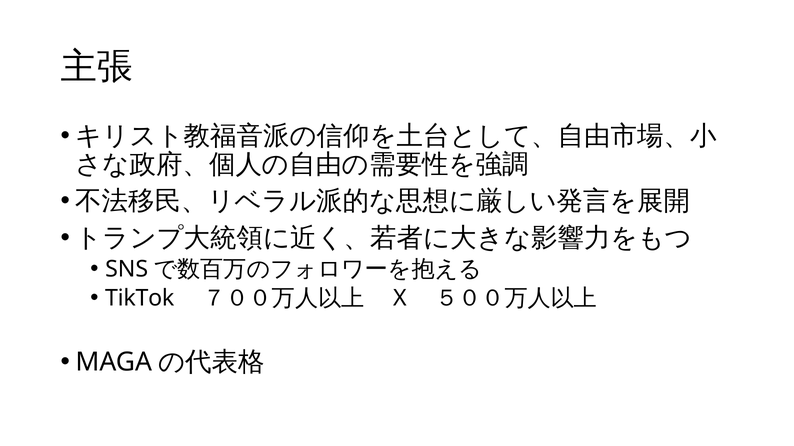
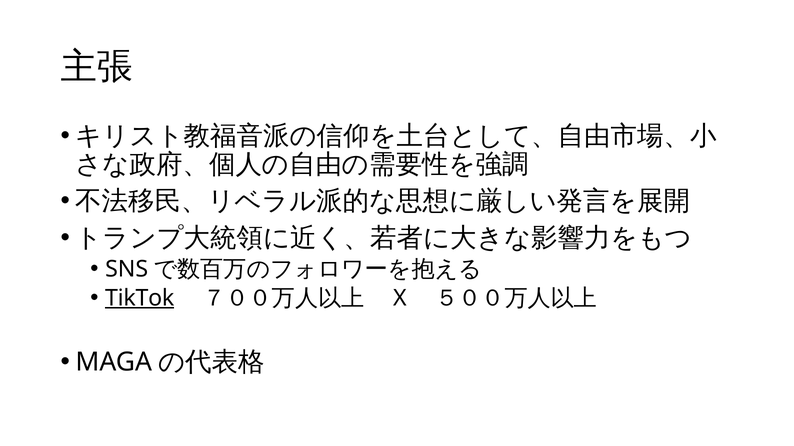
TikTok underline: none -> present (140, 298)
